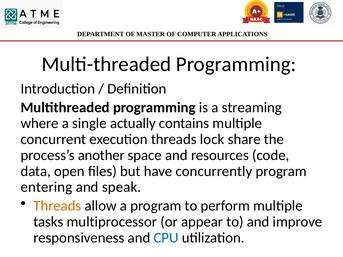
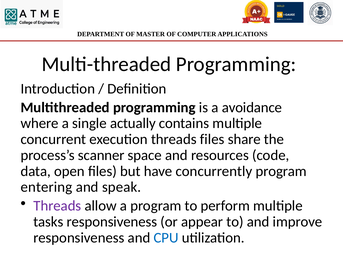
streaming: streaming -> avoidance (252, 107)
threads lock: lock -> files (212, 139)
another: another -> scanner (101, 155)
Threads colour: orange -> purple (57, 206)
tasks multiprocessor: multiprocessor -> responsiveness (112, 222)
